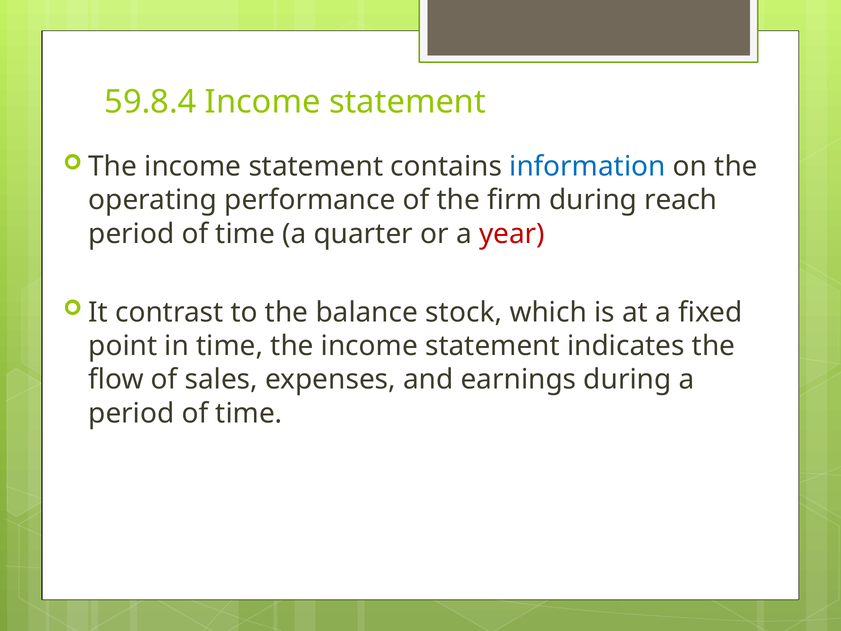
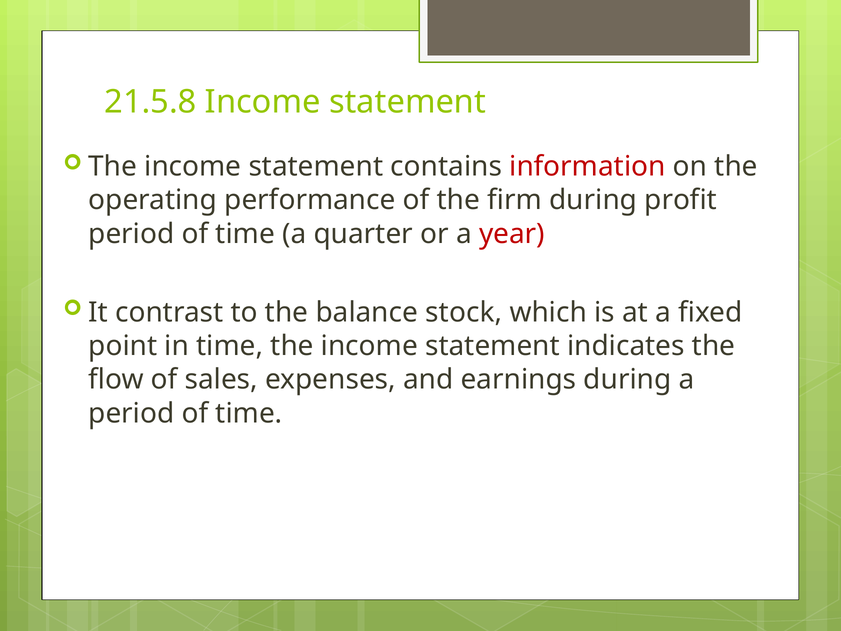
59.8.4: 59.8.4 -> 21.5.8 (150, 102)
information colour: blue -> red (587, 166)
reach: reach -> profit (681, 200)
